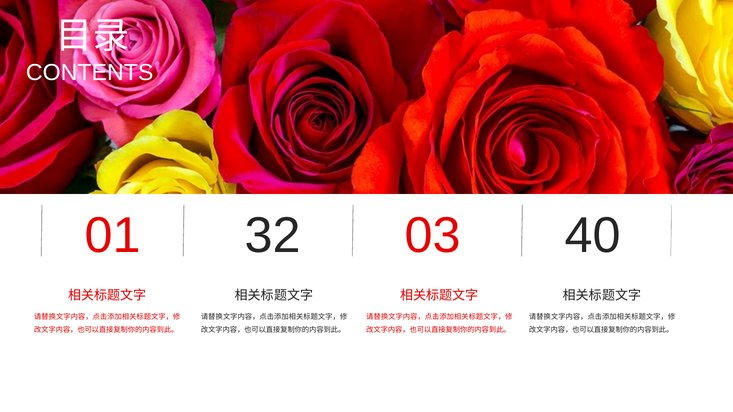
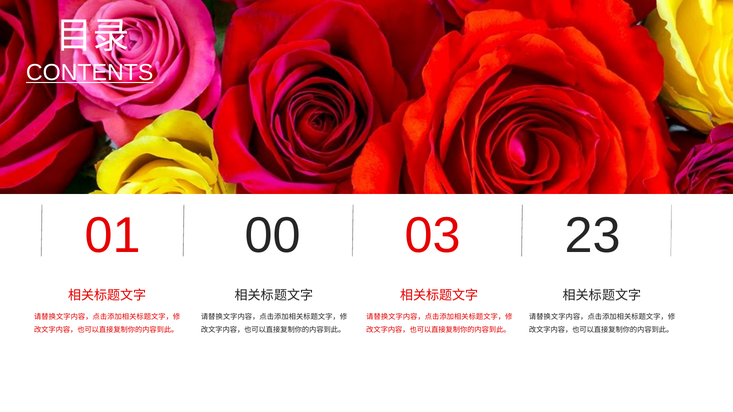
CONTENTS underline: none -> present (90, 73)
32: 32 -> 00 (273, 236)
40: 40 -> 23 (593, 236)
